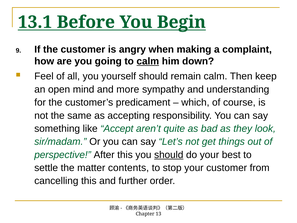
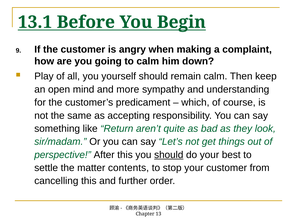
calm underline: present -> none (148, 61)
Feel: Feel -> Play (44, 76)
Accept: Accept -> Return (117, 128)
